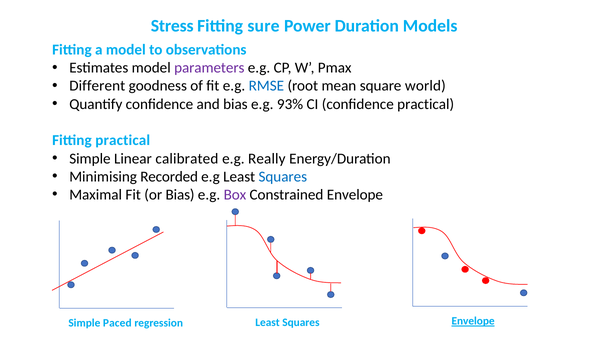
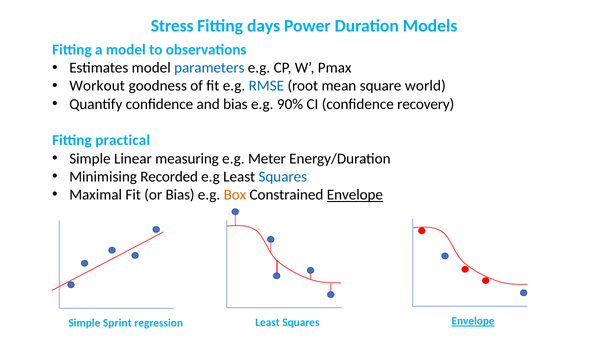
sure: sure -> days (264, 26)
parameters colour: purple -> blue (209, 68)
Different: Different -> Workout (97, 86)
93%: 93% -> 90% (290, 104)
confidence practical: practical -> recovery (426, 104)
calibrated: calibrated -> measuring (187, 159)
Really: Really -> Meter (267, 159)
Box colour: purple -> orange (235, 195)
Envelope underline: none -> present (355, 195)
Paced: Paced -> Sprint (117, 324)
